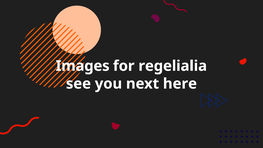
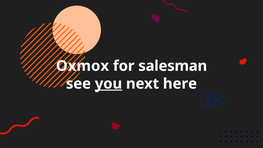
Images: Images -> Oxmox (82, 66)
regelialia: regelialia -> salesman (173, 66)
you underline: none -> present (108, 84)
